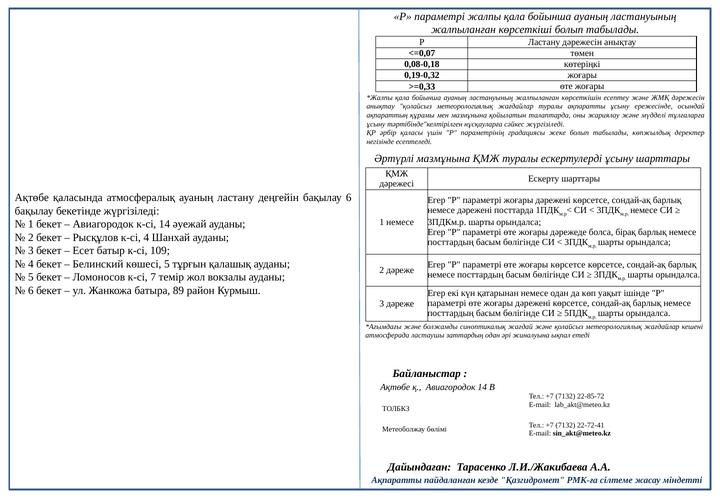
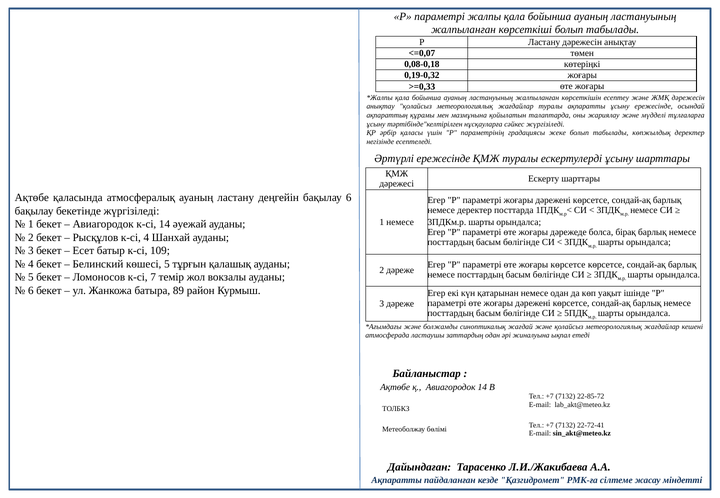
Әртүрлі мазмұнына: мазмұнына -> ережесінде (443, 159)
немесе дәрежені: дәрежені -> деректер (475, 211)
